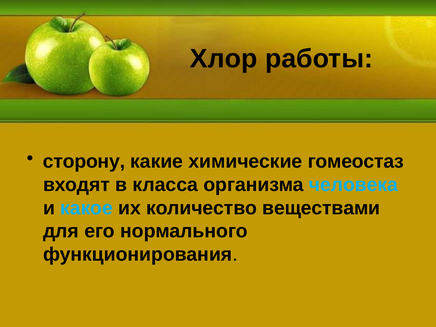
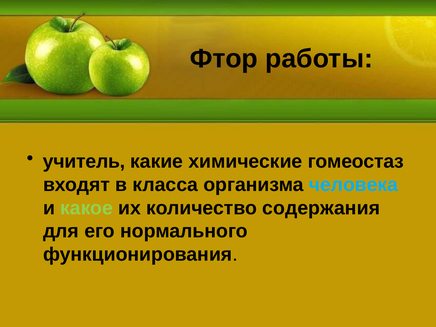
Хлор: Хлор -> Фтор (224, 59)
сторону: сторону -> учитель (84, 161)
какое colour: light blue -> light green (87, 208)
веществами: веществами -> содержания (321, 208)
